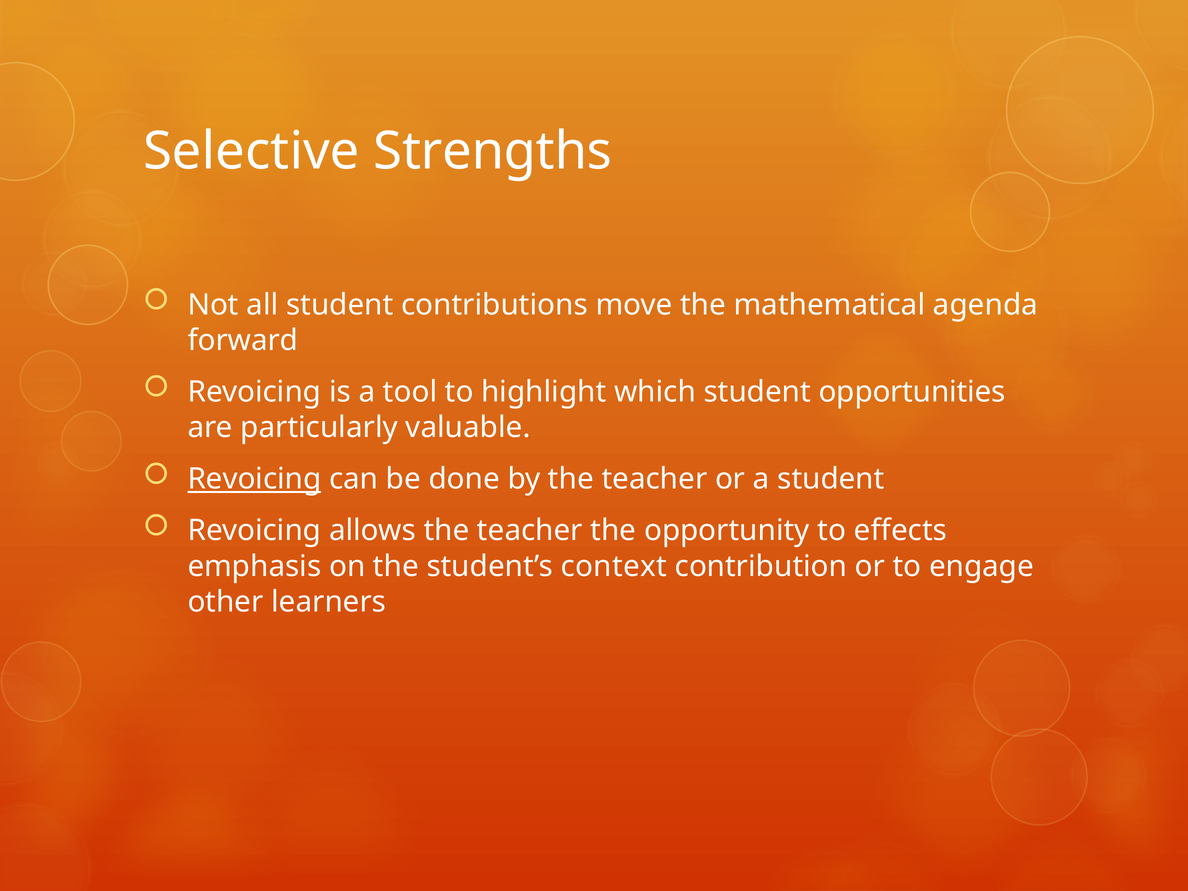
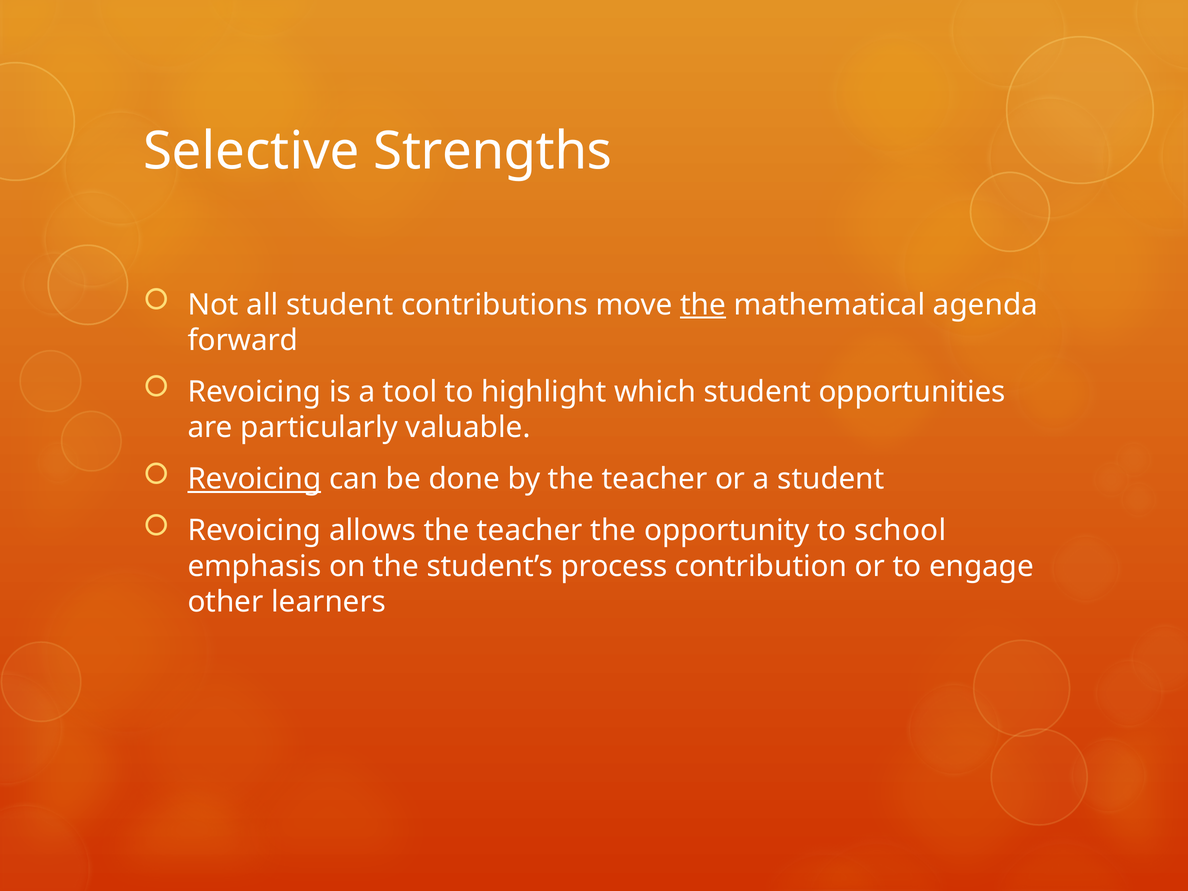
the underline: none -> present (703, 305)
effects: effects -> school (900, 531)
context: context -> process (614, 566)
